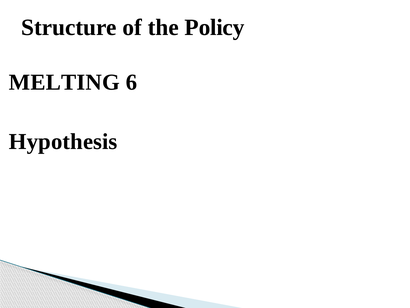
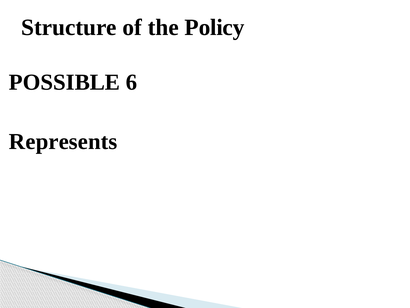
MELTING: MELTING -> POSSIBLE (65, 82)
Hypothesis: Hypothesis -> Represents (63, 141)
